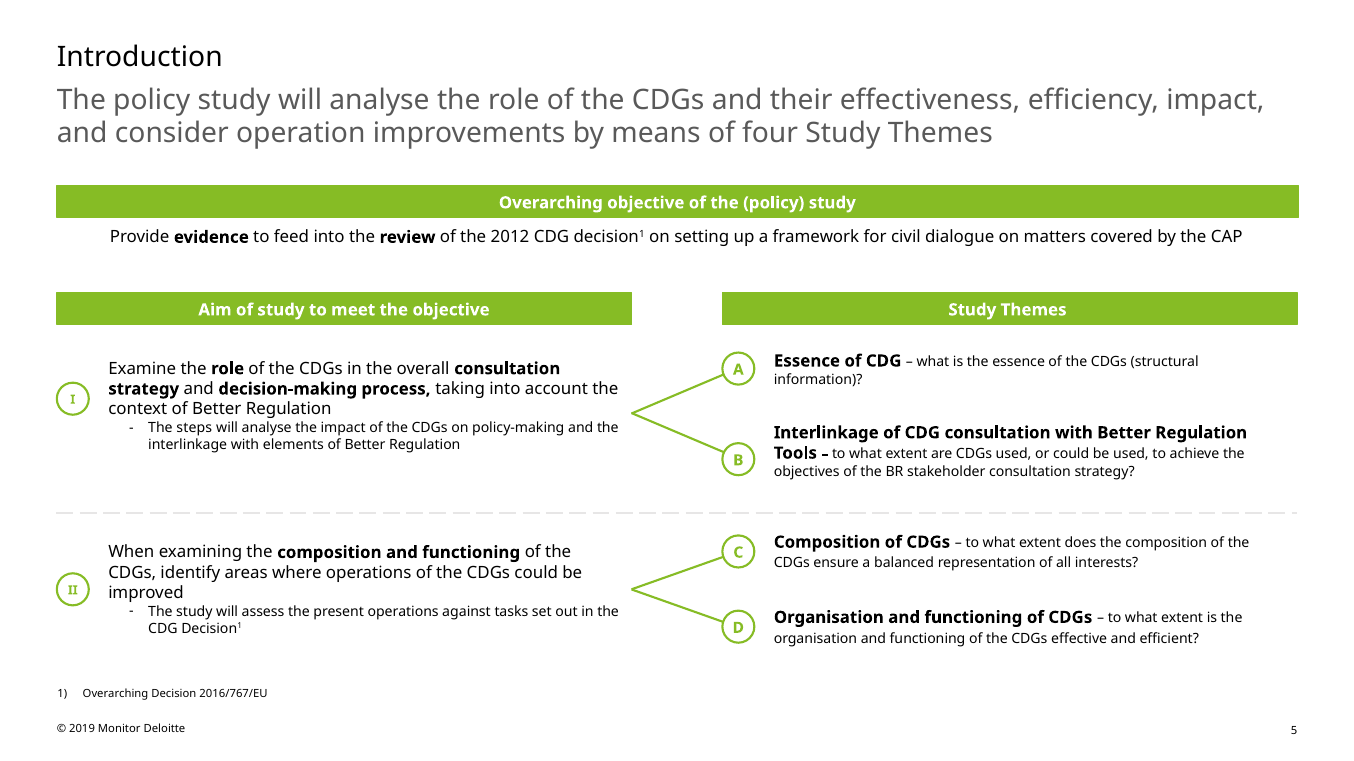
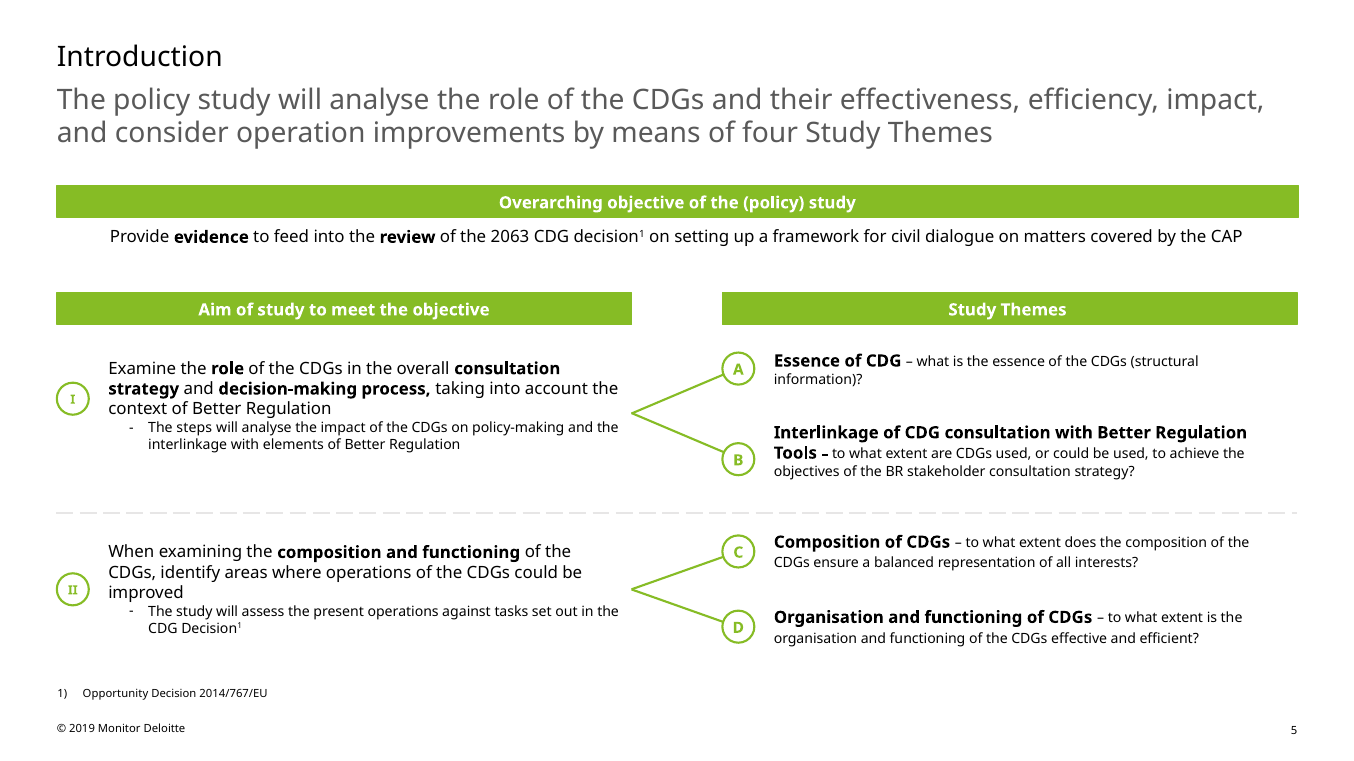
2012: 2012 -> 2063 (510, 237)
Overarching: Overarching -> Opportunity (115, 695)
2016/767/EU: 2016/767/EU -> 2014/767/EU (234, 695)
